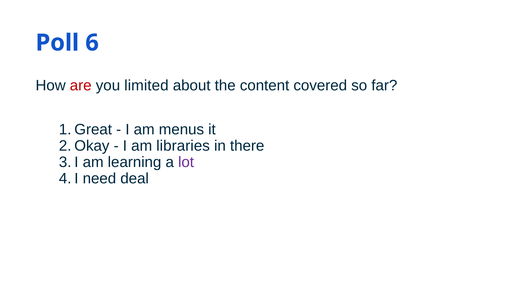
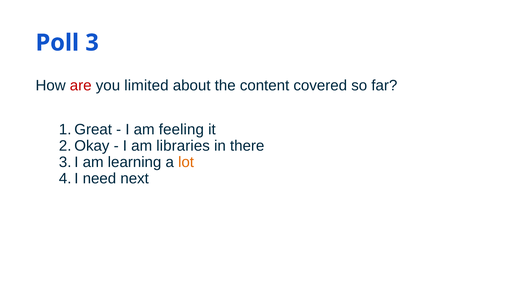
6: 6 -> 3 (92, 43)
menus: menus -> feeling (181, 130)
lot colour: purple -> orange (186, 162)
deal: deal -> next (135, 178)
